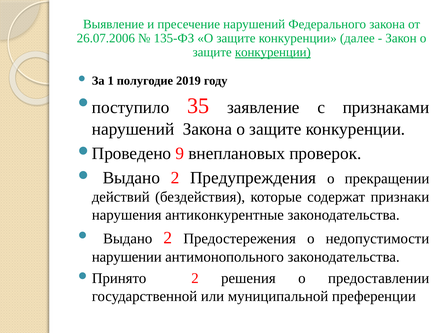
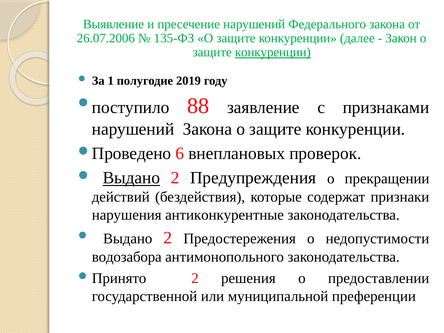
35: 35 -> 88 (198, 106)
9: 9 -> 6 (180, 154)
Выдано underline: none -> present (131, 178)
нарушении: нарушении -> водозабора (127, 257)
